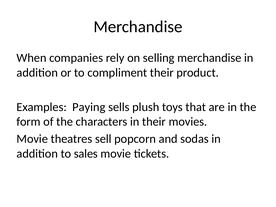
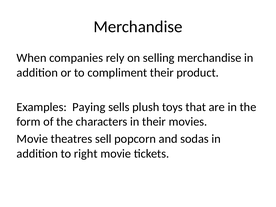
sales: sales -> right (86, 154)
